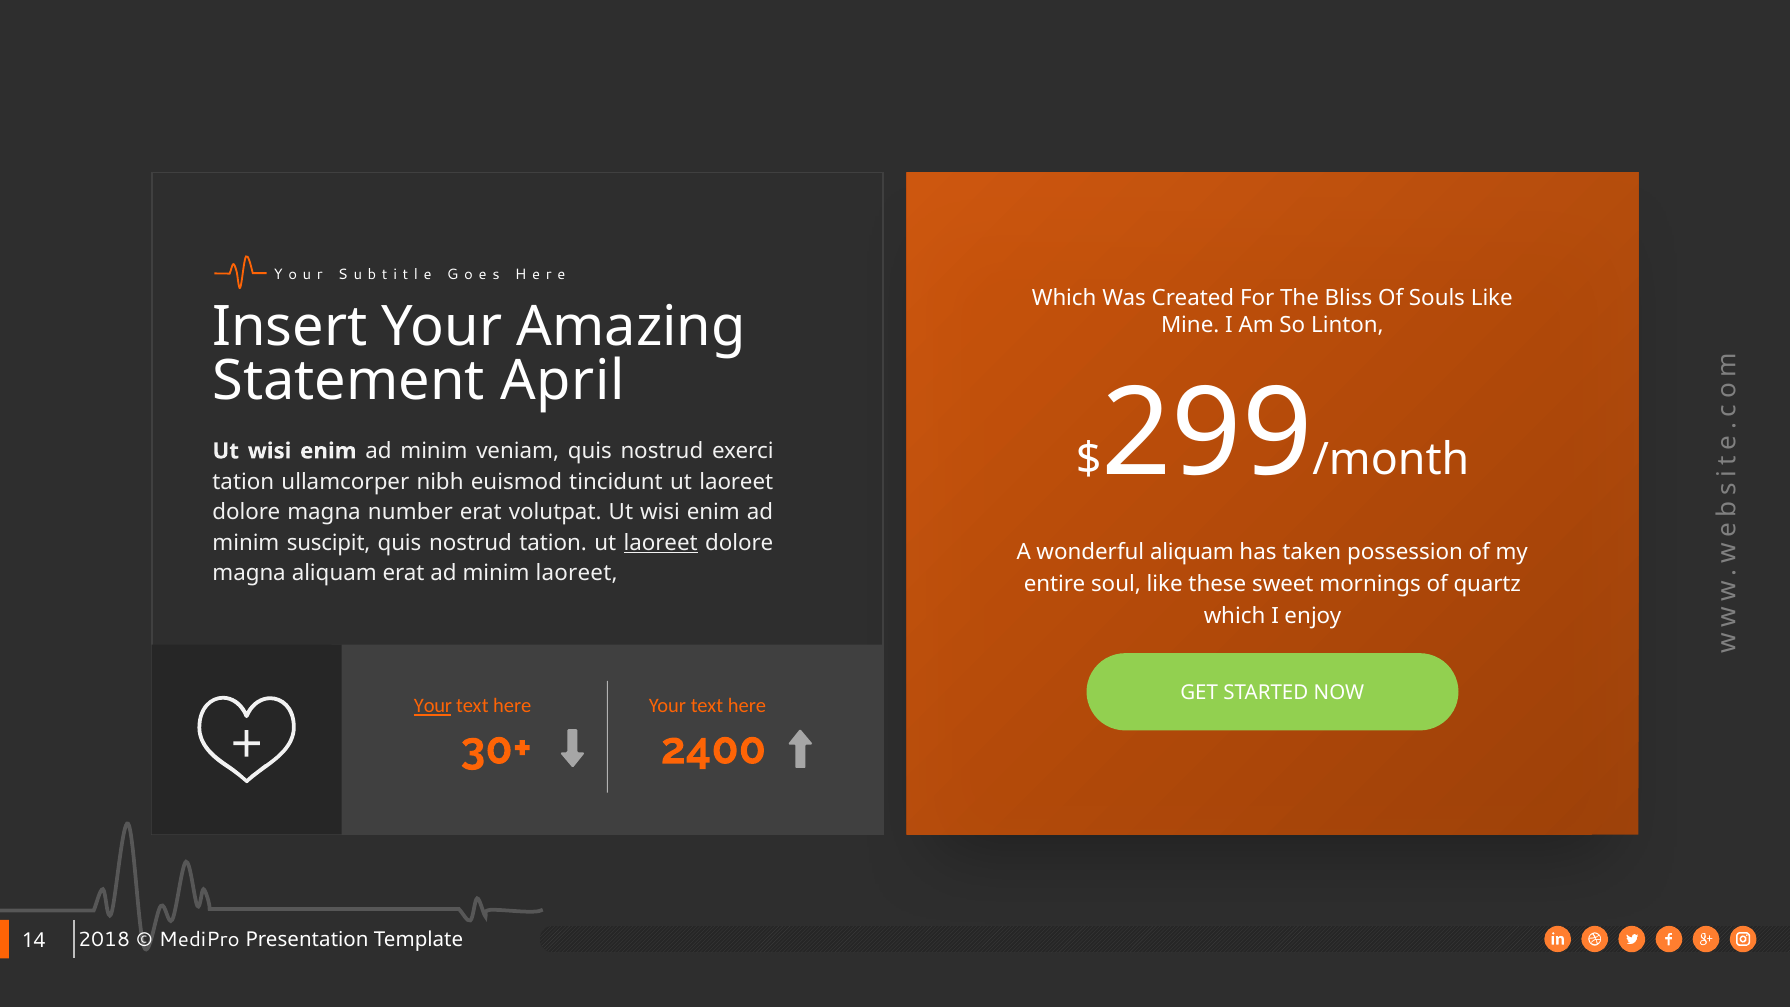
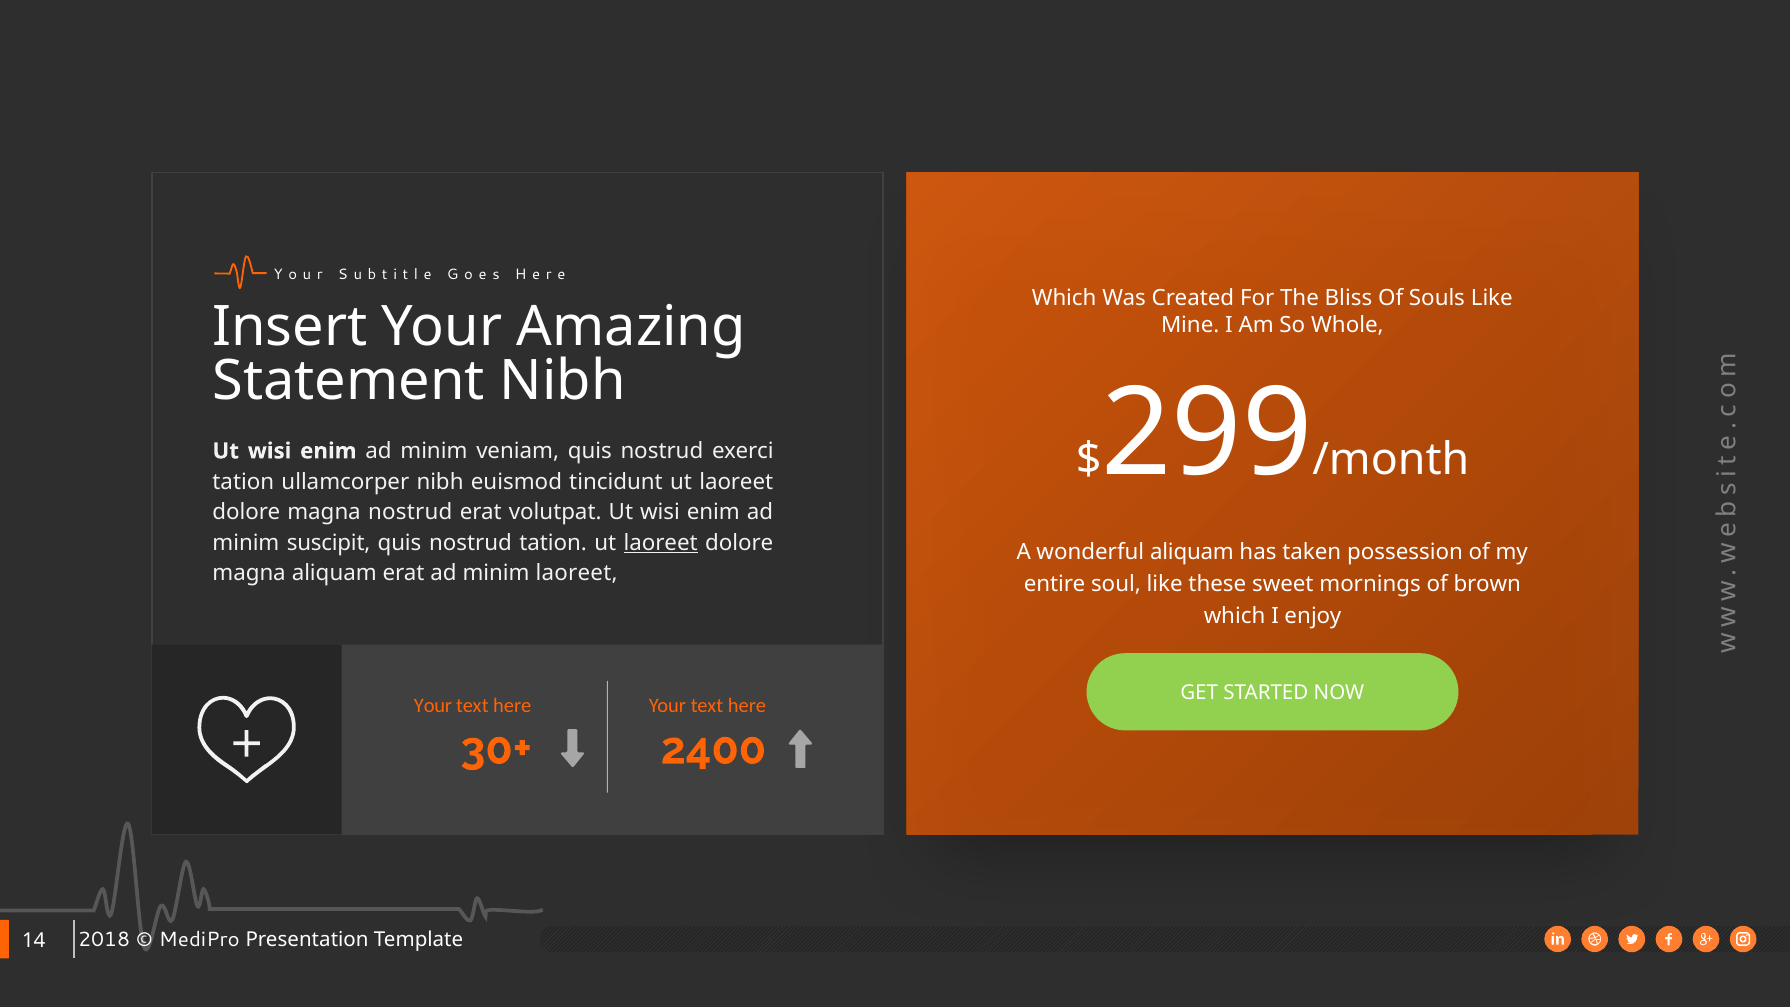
Linton: Linton -> Whole (1347, 325)
Statement April: April -> Nibh (563, 381)
magna number: number -> nostrud (410, 512)
quartz: quartz -> brown (1487, 584)
Your underline: present -> none (433, 706)
